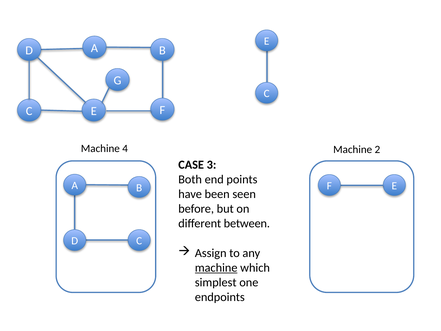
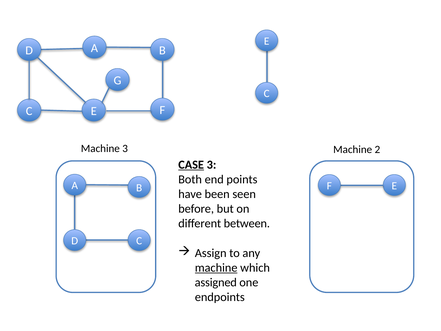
Machine 4: 4 -> 3 (125, 149)
CASE underline: none -> present (191, 165)
simplest: simplest -> assigned (216, 282)
